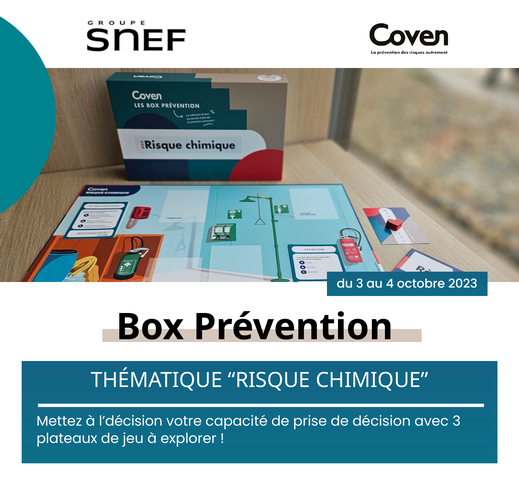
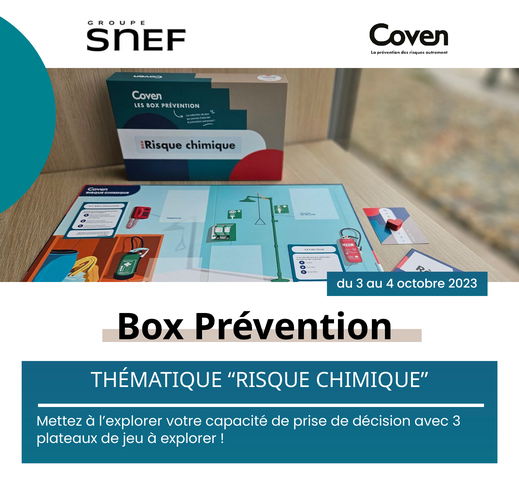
l’décision: l’décision -> l’explorer (131, 421)
